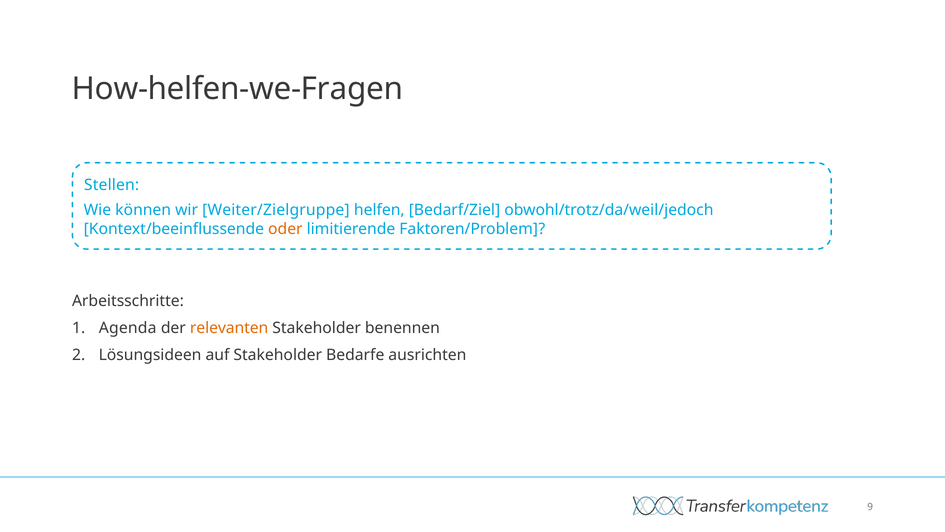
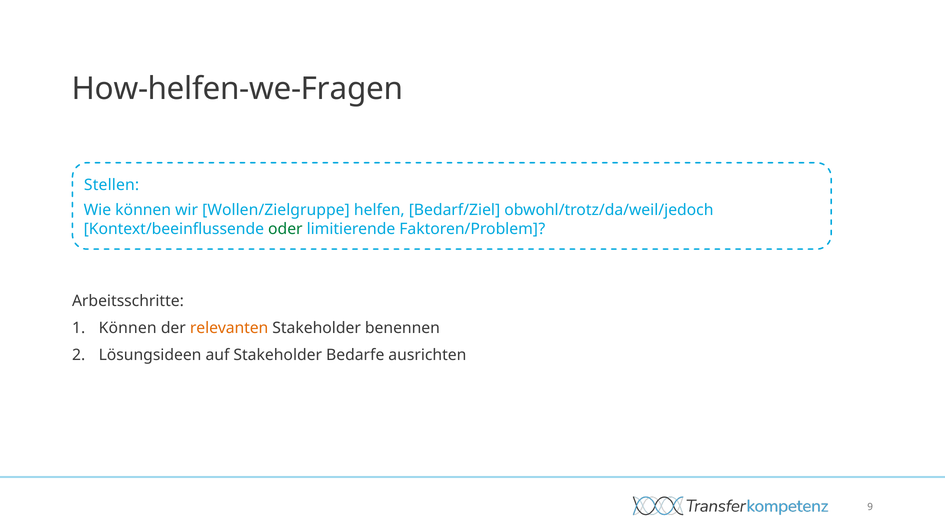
Weiter/Zielgruppe: Weiter/Zielgruppe -> Wollen/Zielgruppe (276, 210)
oder colour: orange -> green (285, 229)
Agenda: Agenda -> Können (128, 328)
